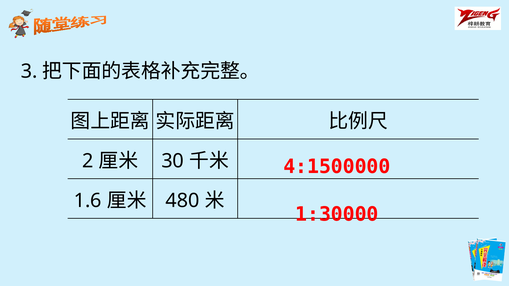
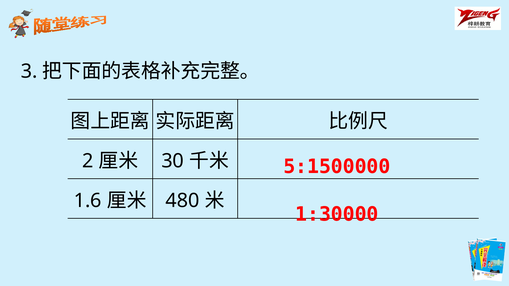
4:1500000: 4:1500000 -> 5:1500000 (337, 167)
